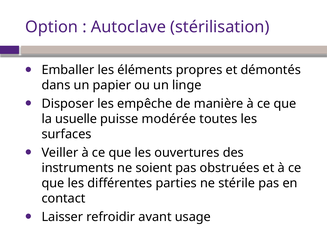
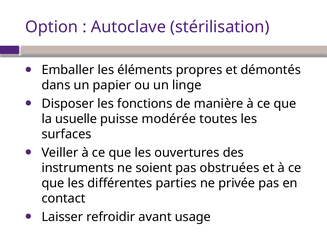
empêche: empêche -> fonctions (145, 104)
stérile: stérile -> privée (237, 183)
